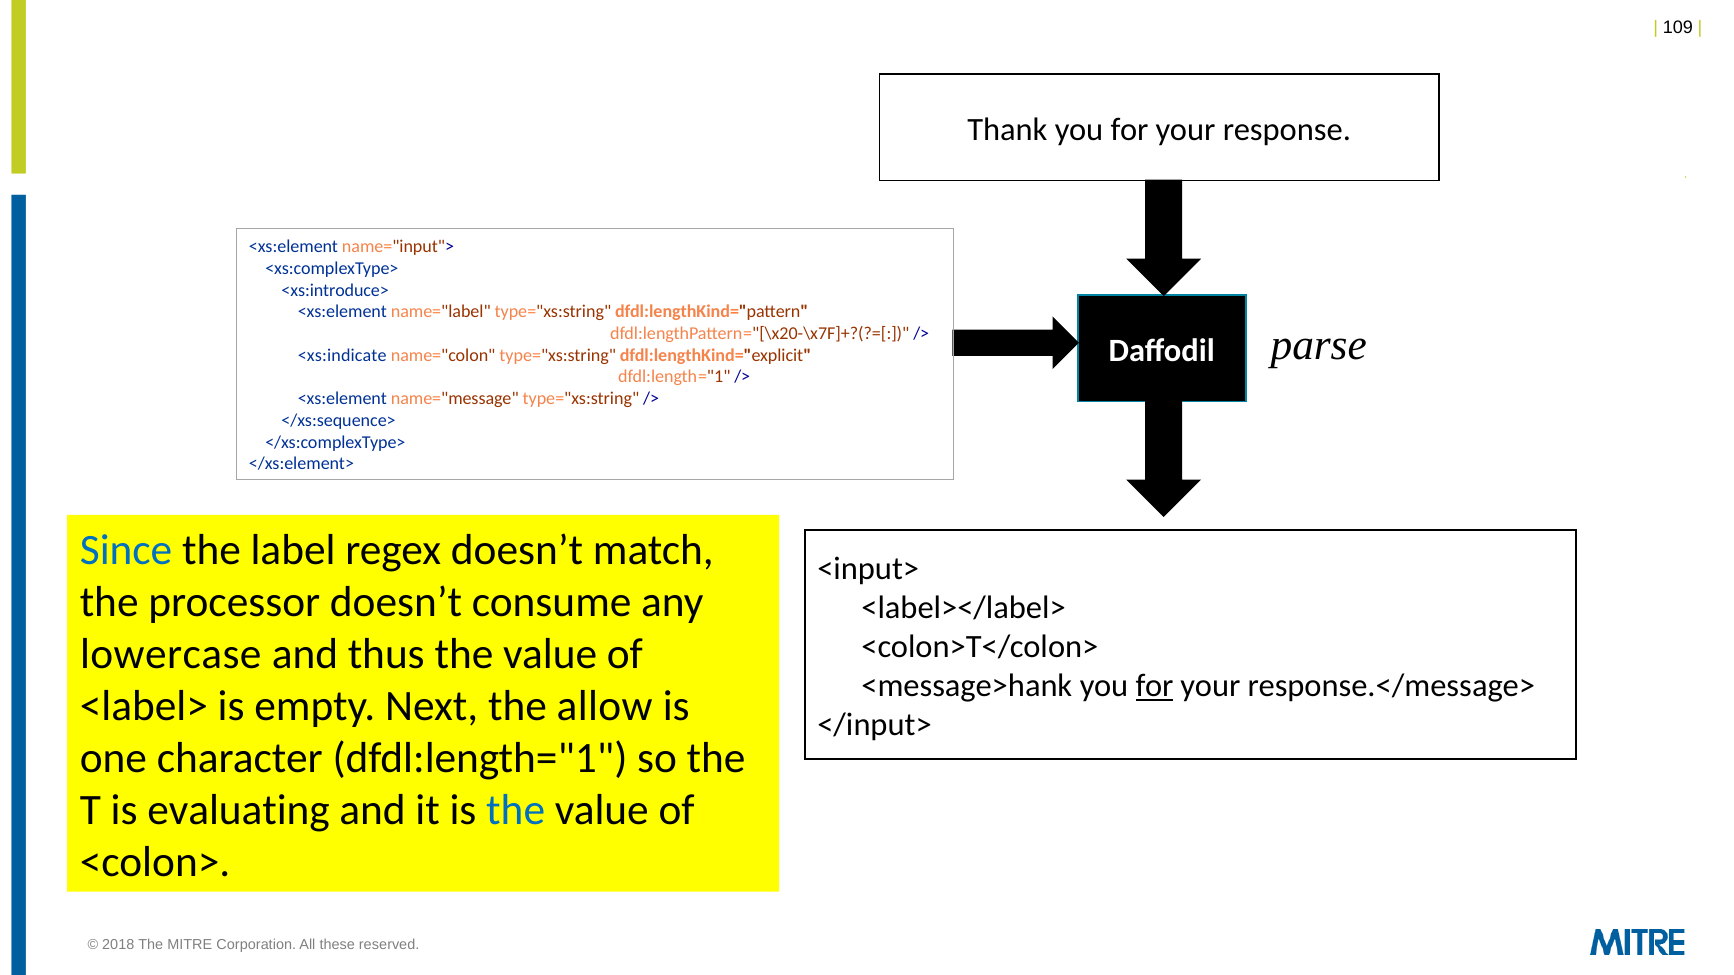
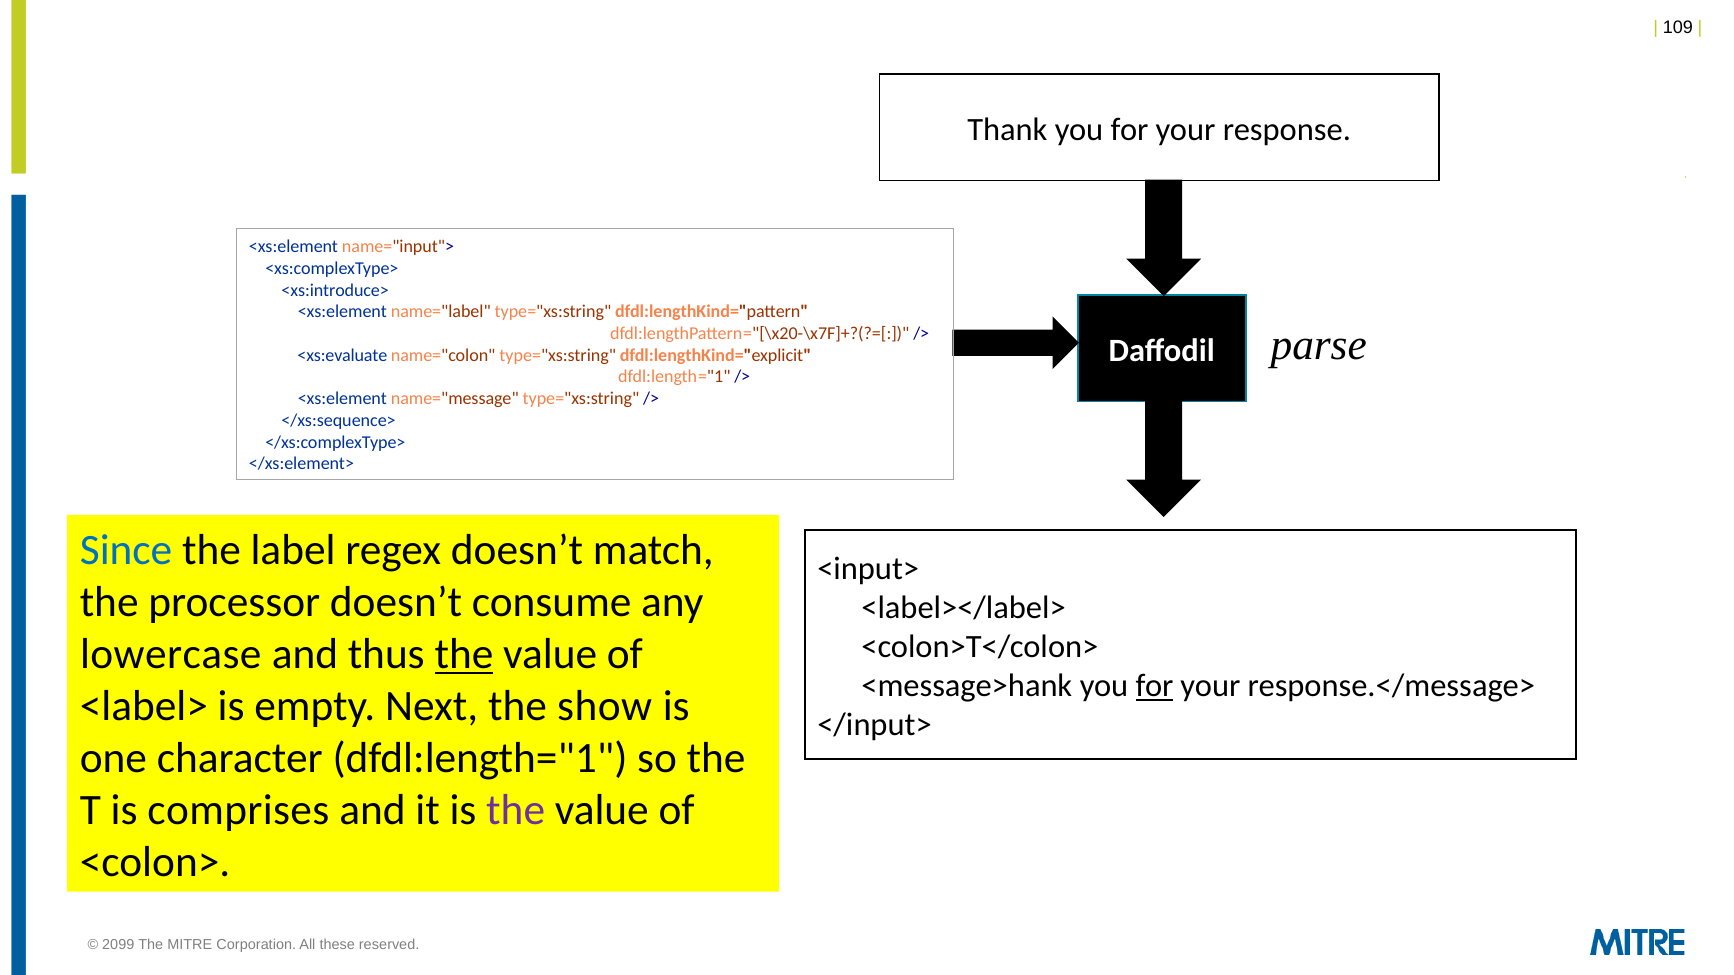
<xs:indicate: <xs:indicate -> <xs:evaluate (342, 355)
the underline: none -> present (464, 655)
allow: allow -> show (605, 707)
evaluating: evaluating -> comprises (238, 811)
the colour: blue -> purple (516, 811)
2018: 2018 -> 2099 (118, 946)
